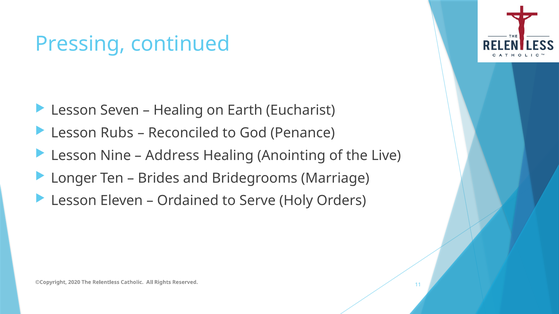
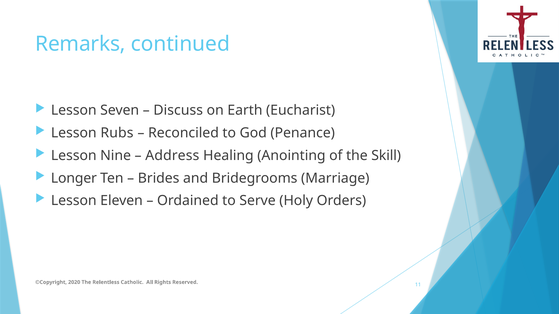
Pressing: Pressing -> Remarks (80, 44)
Healing: Healing -> Discuss (178, 111)
Live: Live -> Skill (386, 156)
